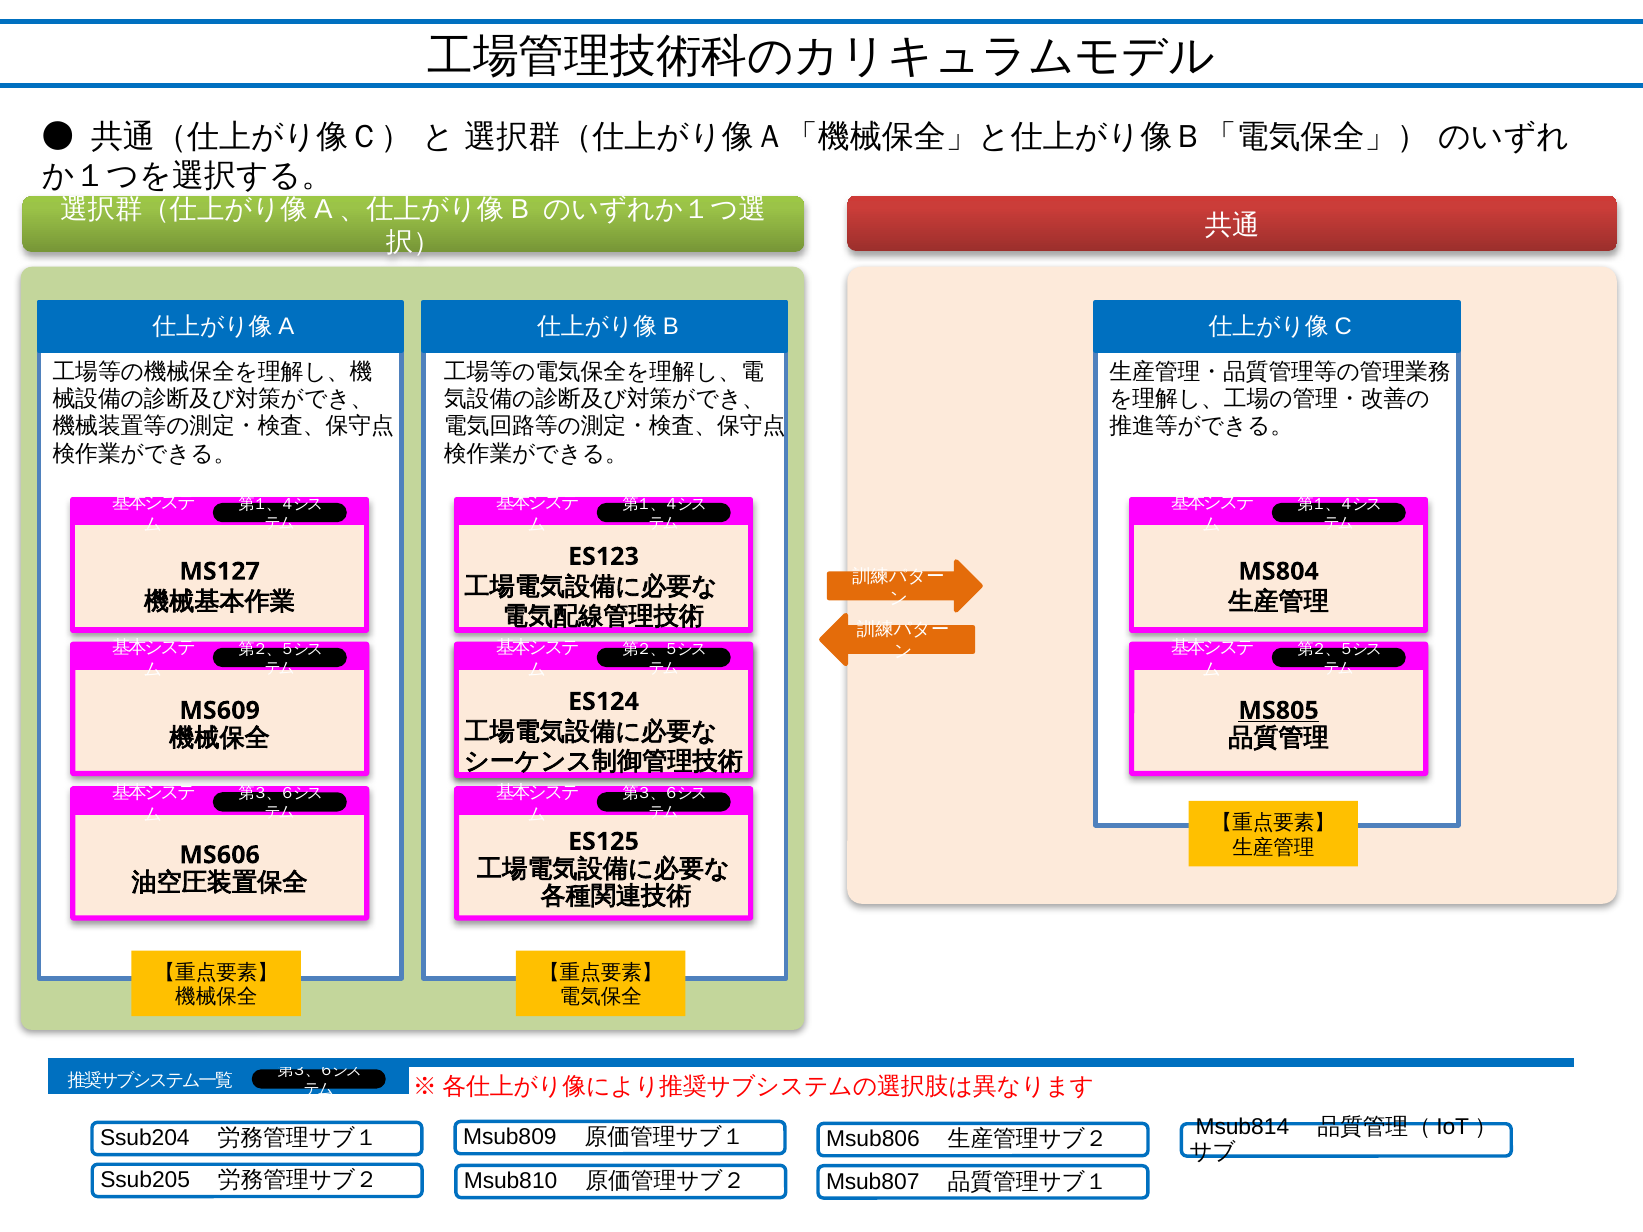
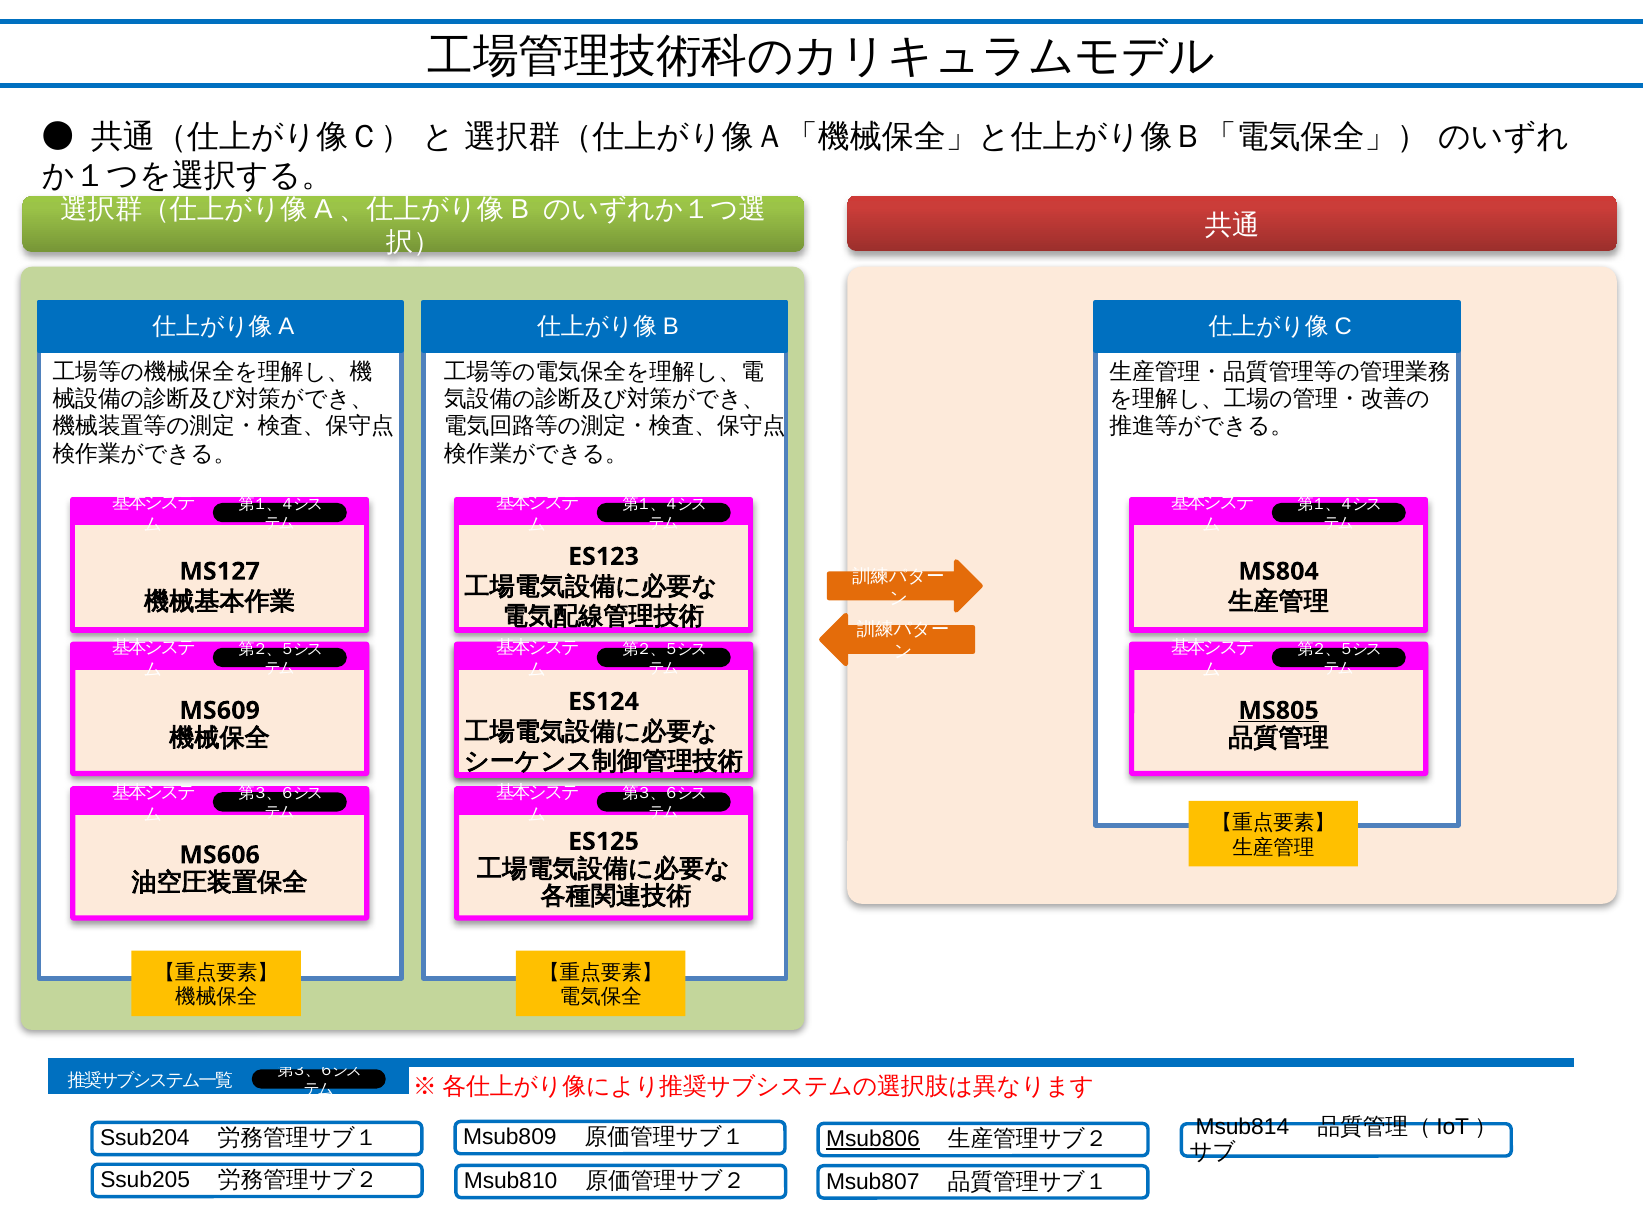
Msub806 underline: none -> present (873, 1140)
